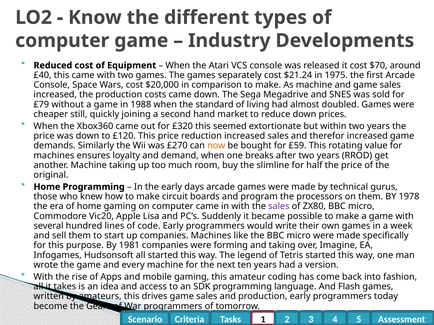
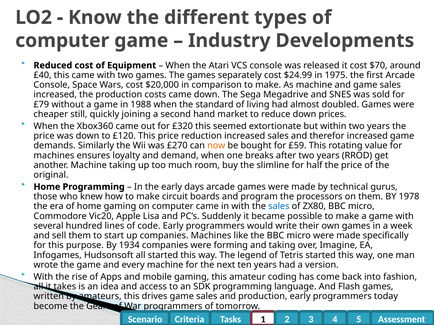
$21.24: $21.24 -> $24.99 (298, 75)
sales colour: purple -> blue (279, 207)
1981: 1981 -> 1934 (129, 246)
